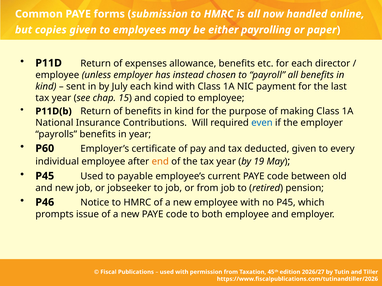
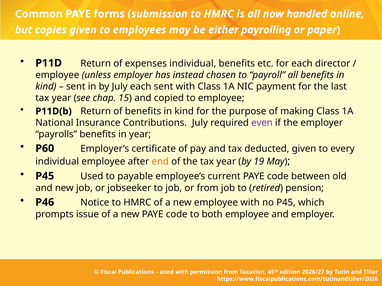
expenses allowance: allowance -> individual (193, 64)
each kind: kind -> sent (163, 87)
Contributions Will: Will -> July (200, 123)
even colour: blue -> purple (262, 123)
